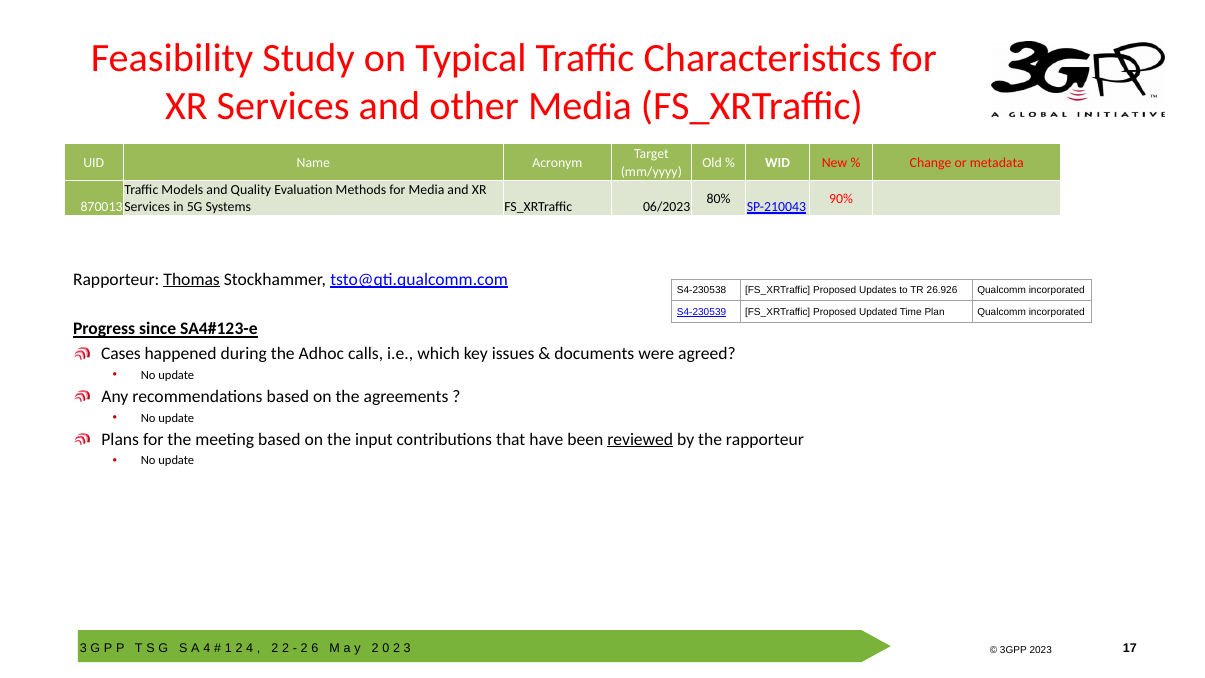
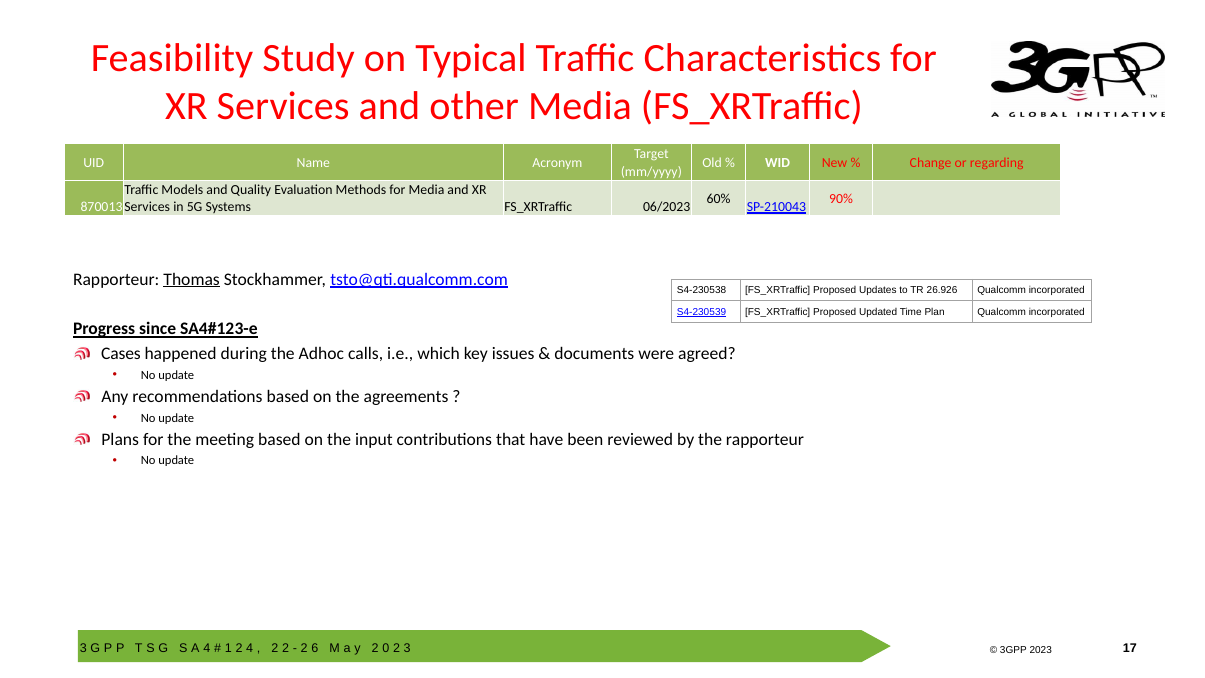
metadata: metadata -> regarding (997, 163)
80%: 80% -> 60% (719, 198)
reviewed underline: present -> none (640, 439)
